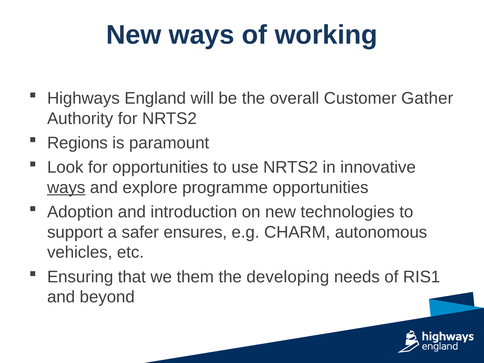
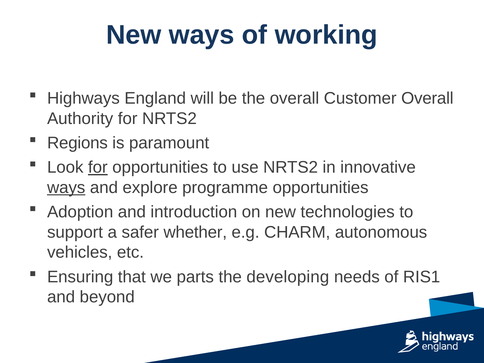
Customer Gather: Gather -> Overall (427, 98)
for underline: none -> present (98, 167)
ensures: ensures -> whether (195, 232)
them: them -> parts (195, 277)
